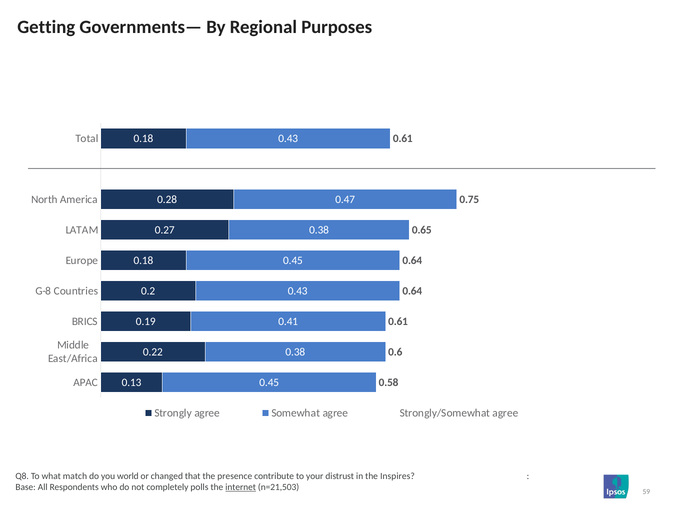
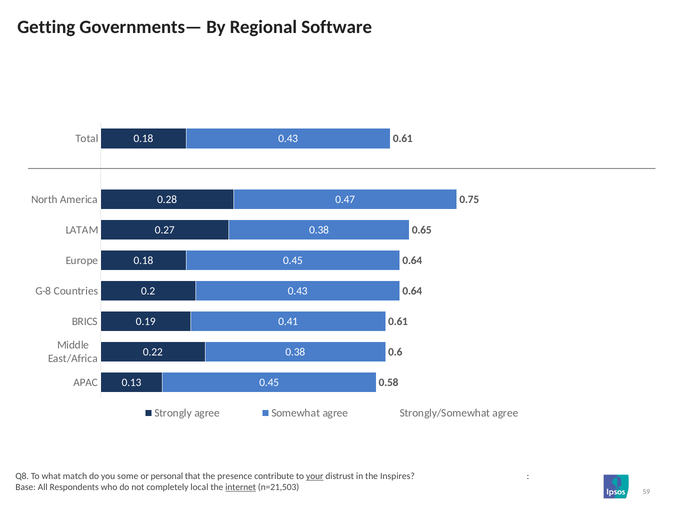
Purposes: Purposes -> Software (337, 27)
world: world -> some (128, 477)
changed: changed -> personal (167, 477)
your underline: none -> present (315, 477)
polls: polls -> local (199, 487)
